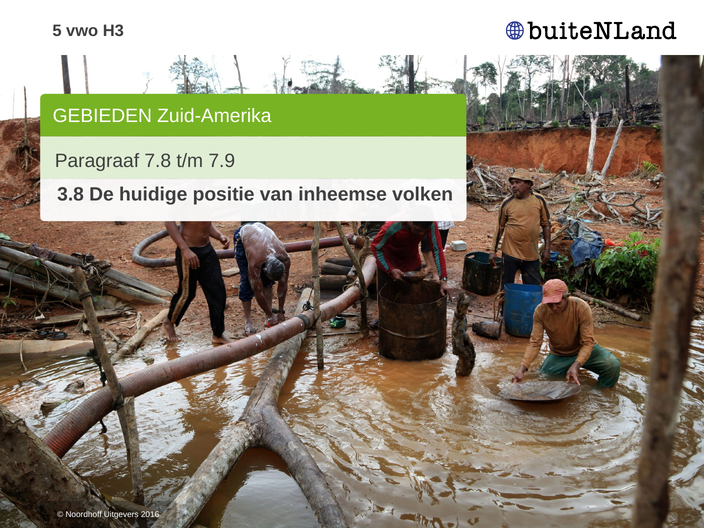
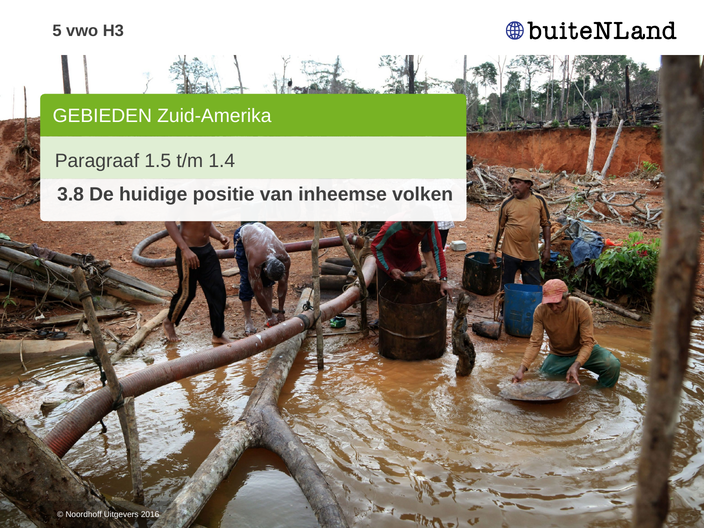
7.8: 7.8 -> 1.5 (158, 161)
7.9: 7.9 -> 1.4 (222, 161)
